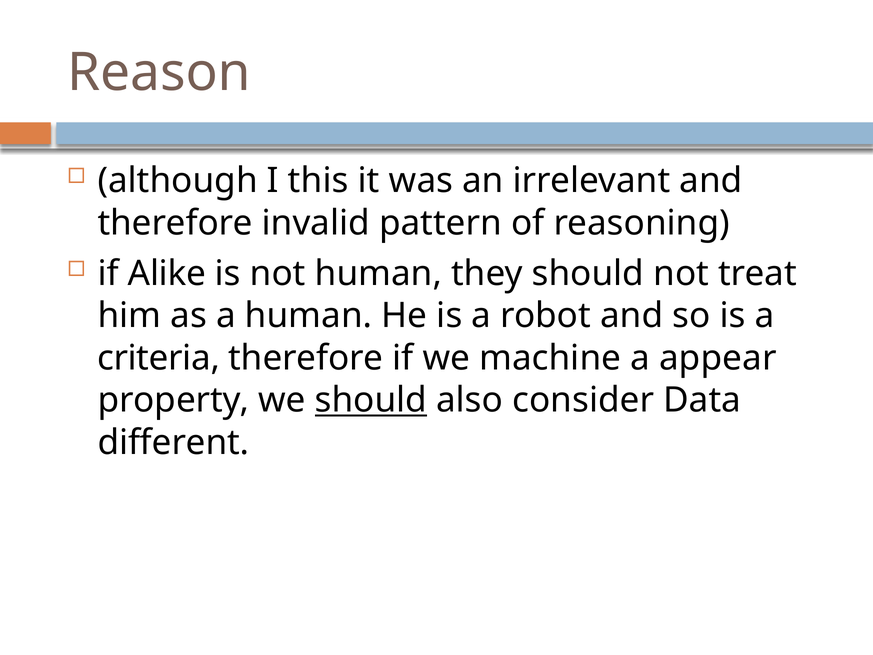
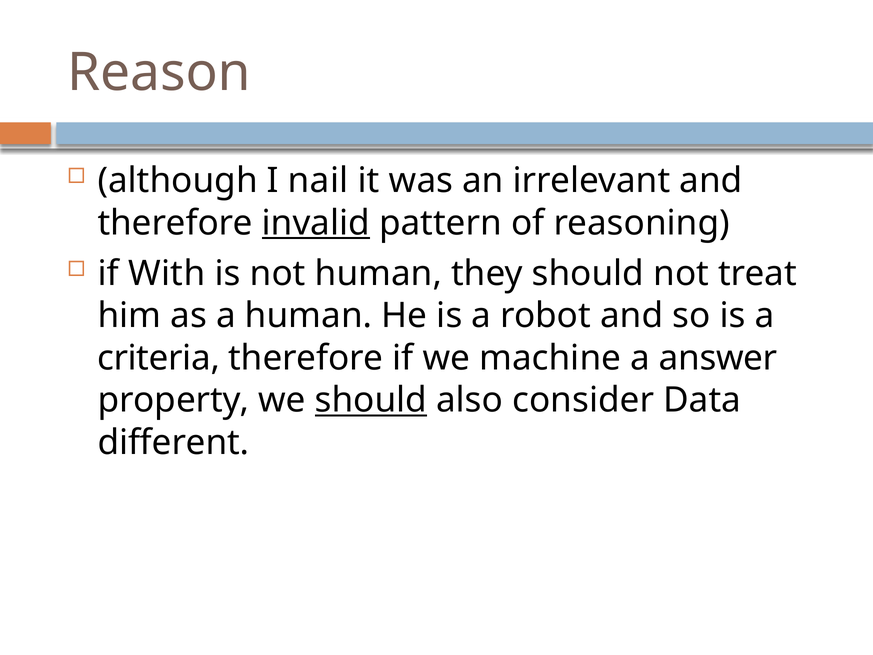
this: this -> nail (318, 181)
invalid underline: none -> present (316, 223)
Alike: Alike -> With (167, 274)
appear: appear -> answer (718, 358)
